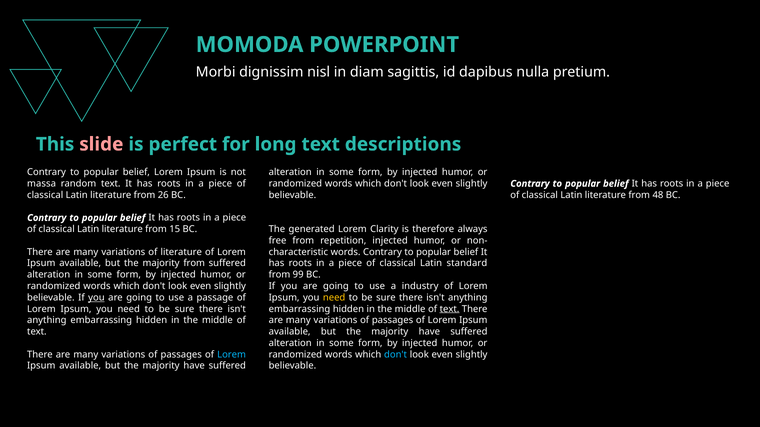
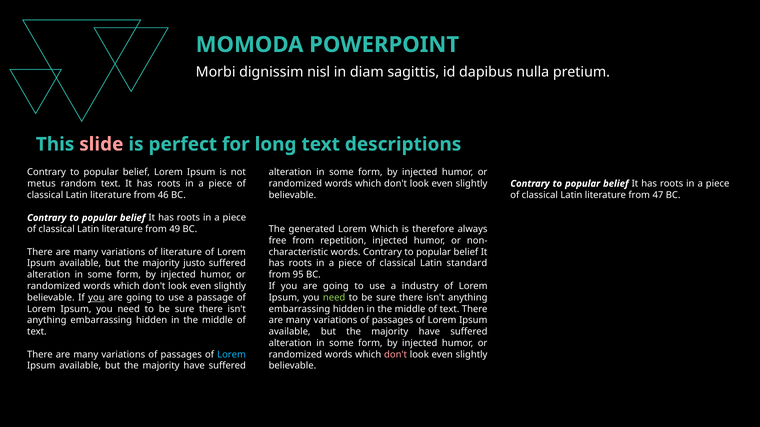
massa: massa -> metus (42, 184)
26: 26 -> 46 (163, 195)
48: 48 -> 47 (658, 195)
15: 15 -> 49 (175, 229)
Lorem Clarity: Clarity -> Which (384, 229)
majority from: from -> justo (194, 264)
99: 99 -> 95 (298, 275)
need colour: yellow -> light green (334, 298)
text underline: present -> none (450, 309)
don't colour: light blue -> pink (396, 355)
